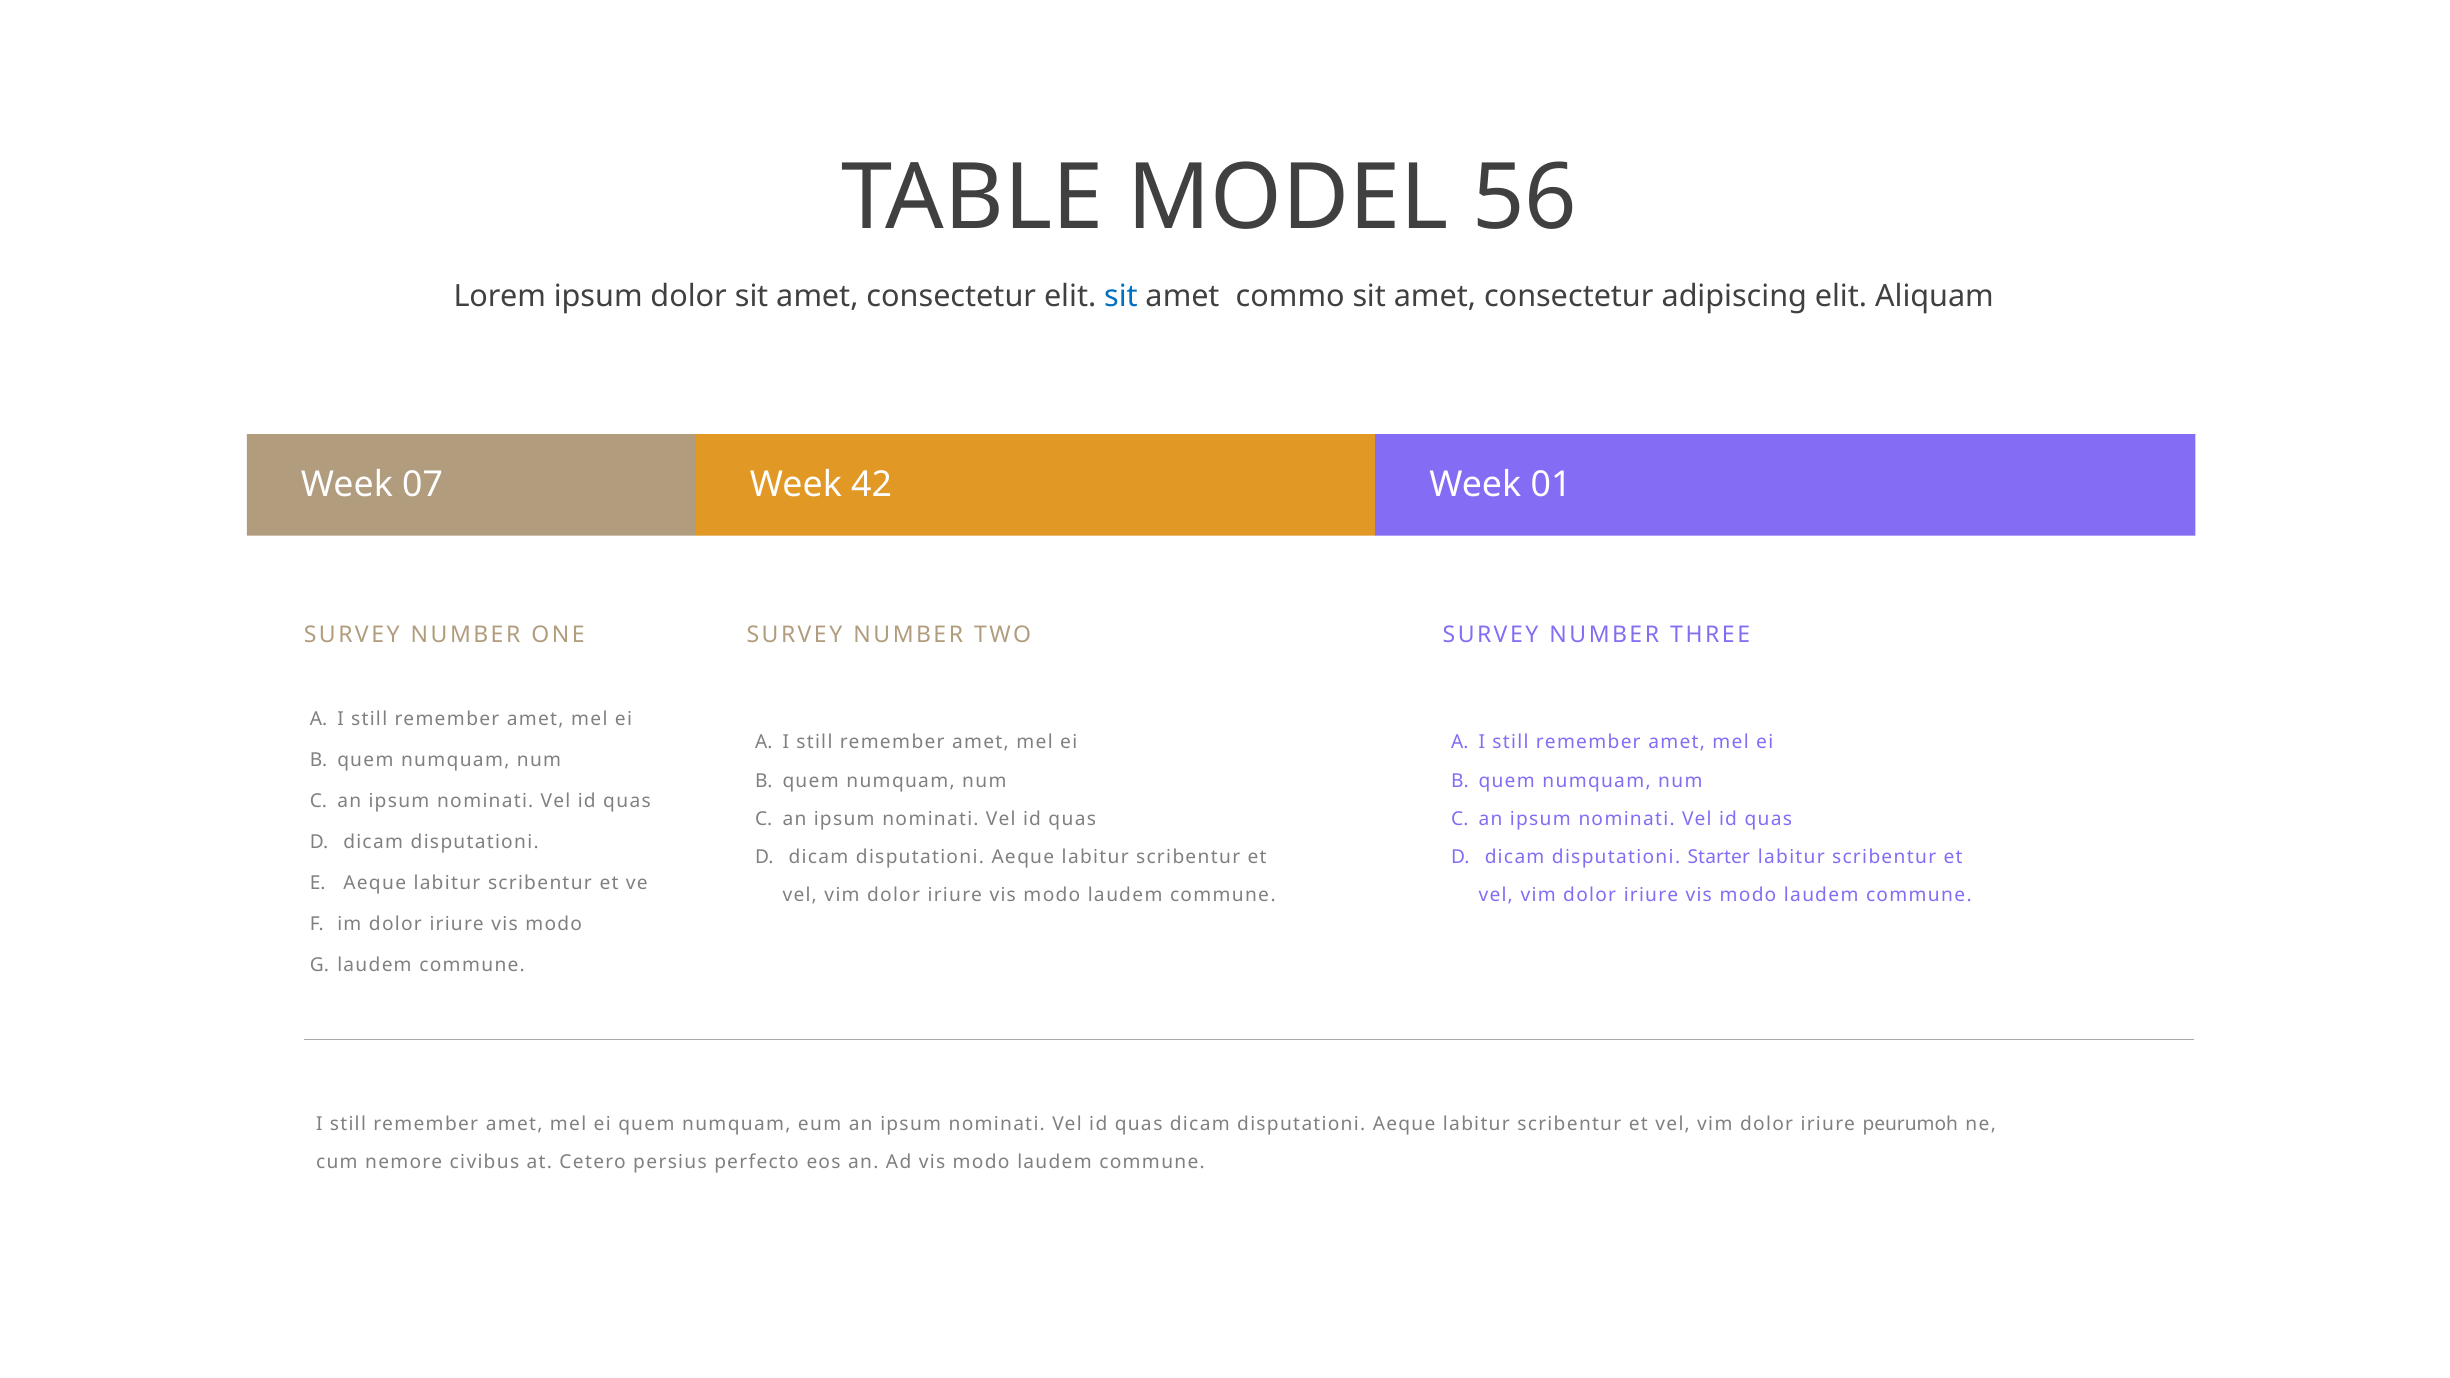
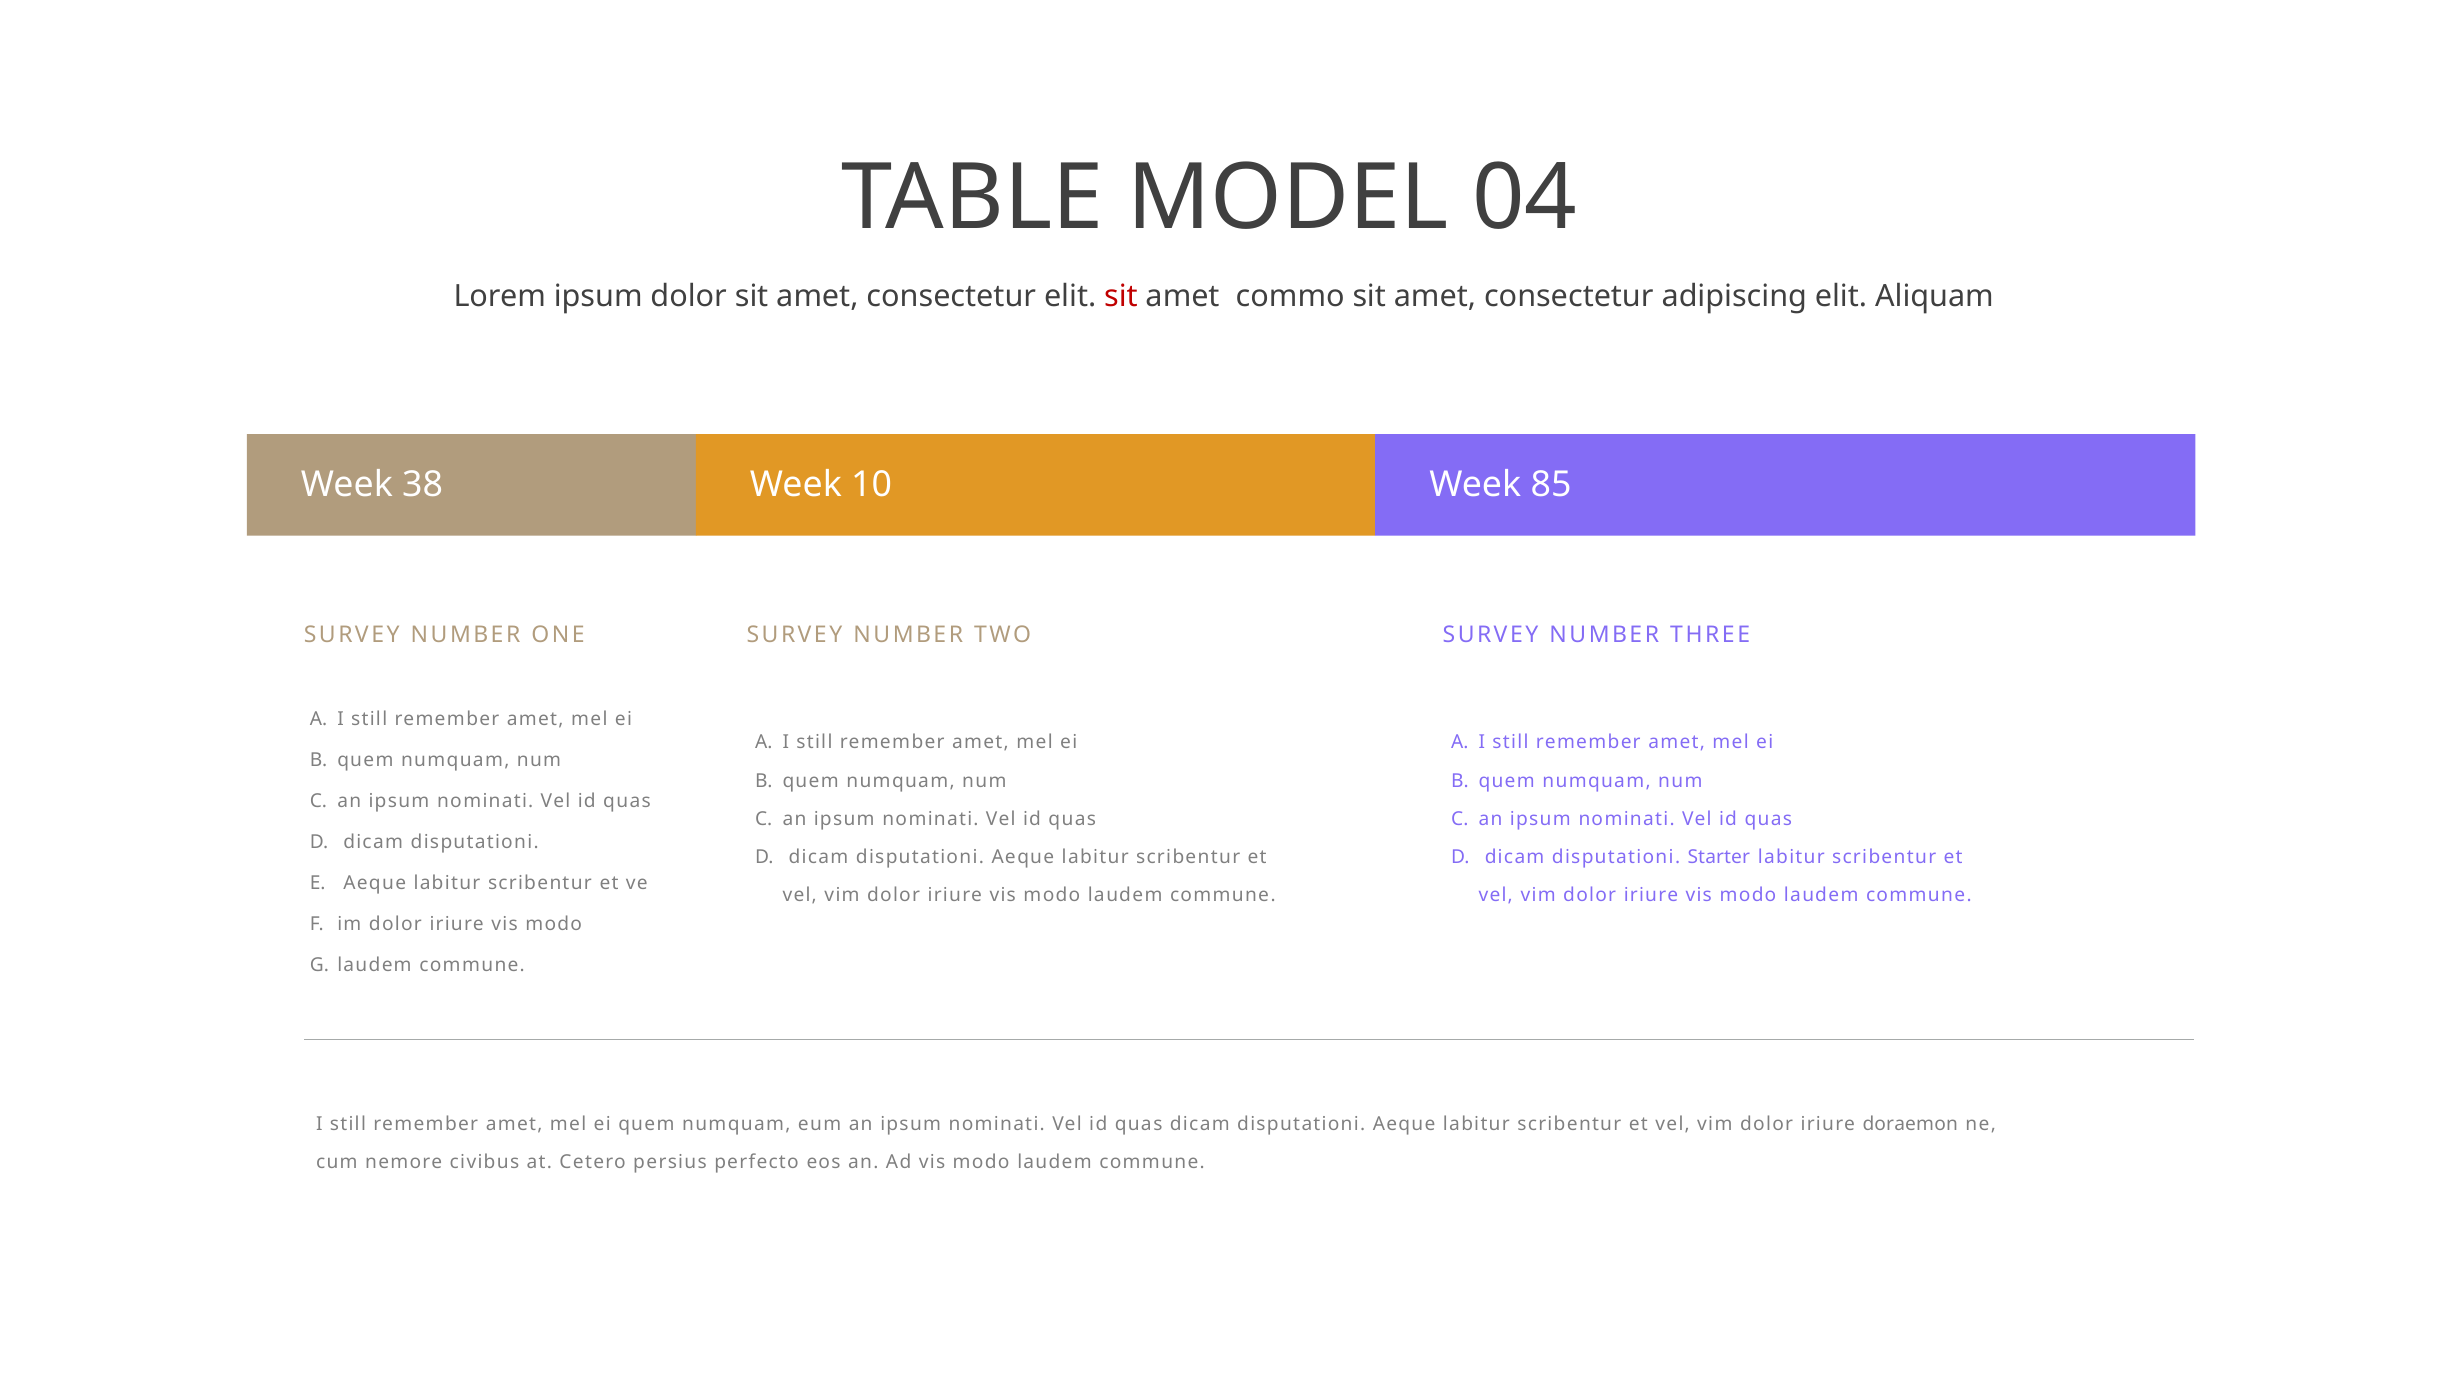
56: 56 -> 04 (1525, 198)
sit colour: blue -> red (1121, 296)
07: 07 -> 38 (423, 485)
42: 42 -> 10 (872, 485)
01: 01 -> 85 (1551, 485)
peurumoh: peurumoh -> doraemon (1910, 1124)
